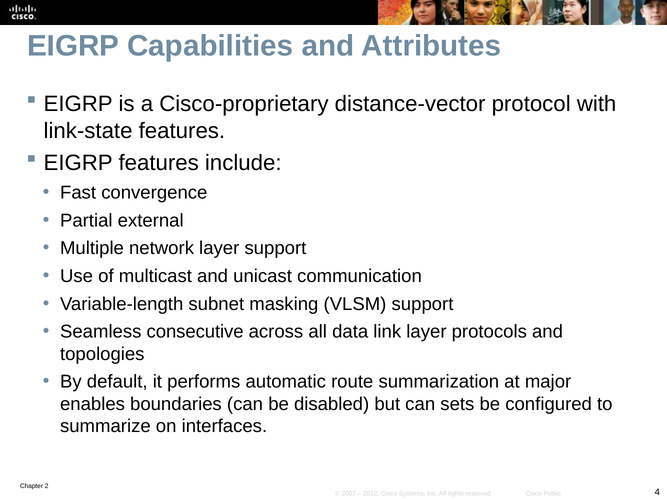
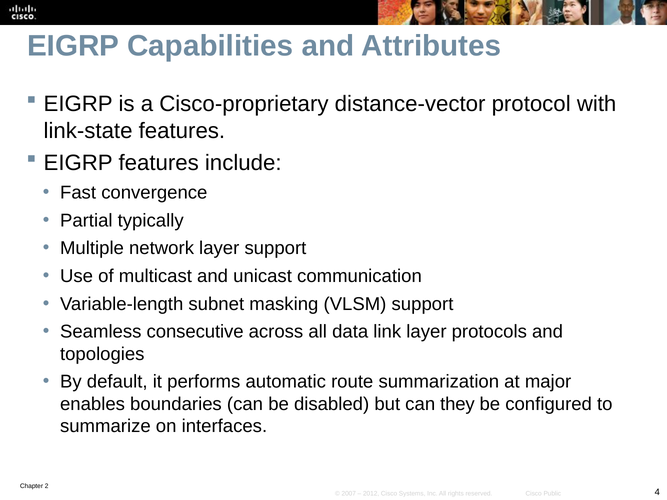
external: external -> typically (151, 221)
sets: sets -> they (457, 404)
